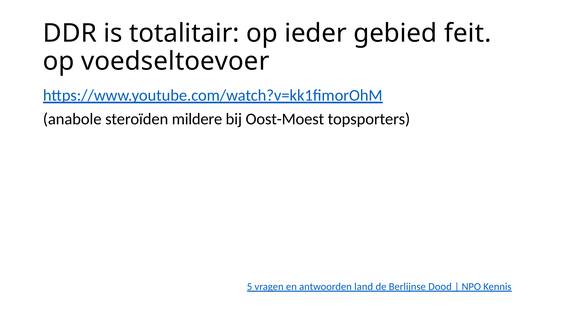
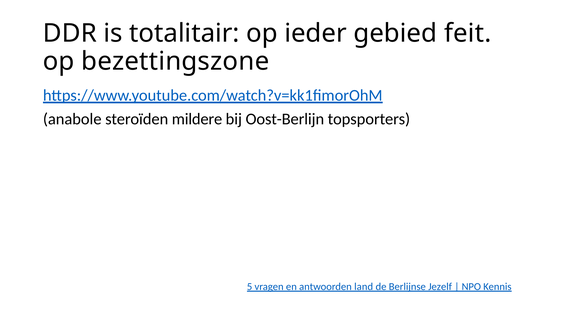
voedseltoevoer: voedseltoevoer -> bezettingszone (175, 61)
Oost-Moest: Oost-Moest -> Oost-Berlijn (285, 119)
Dood: Dood -> Jezelf (440, 287)
